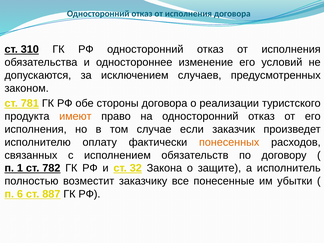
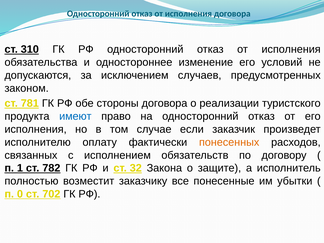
имеют colour: orange -> blue (75, 116)
6: 6 -> 0 (20, 194)
887: 887 -> 702 (51, 194)
